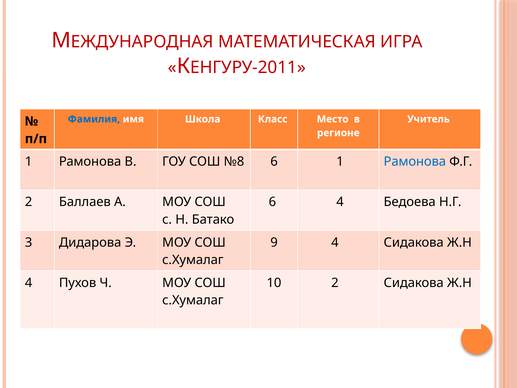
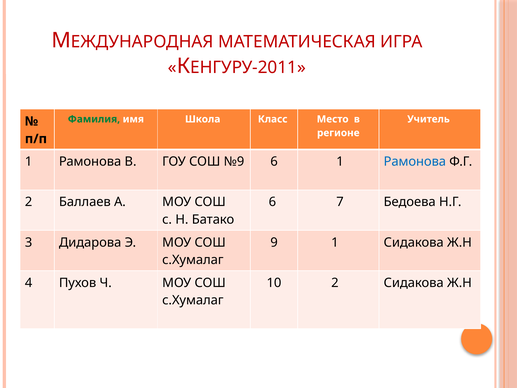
Фамилия colour: blue -> green (94, 119)
№8: №8 -> №9 (234, 162)
6 4: 4 -> 7 (340, 202)
9 4: 4 -> 1 (335, 242)
